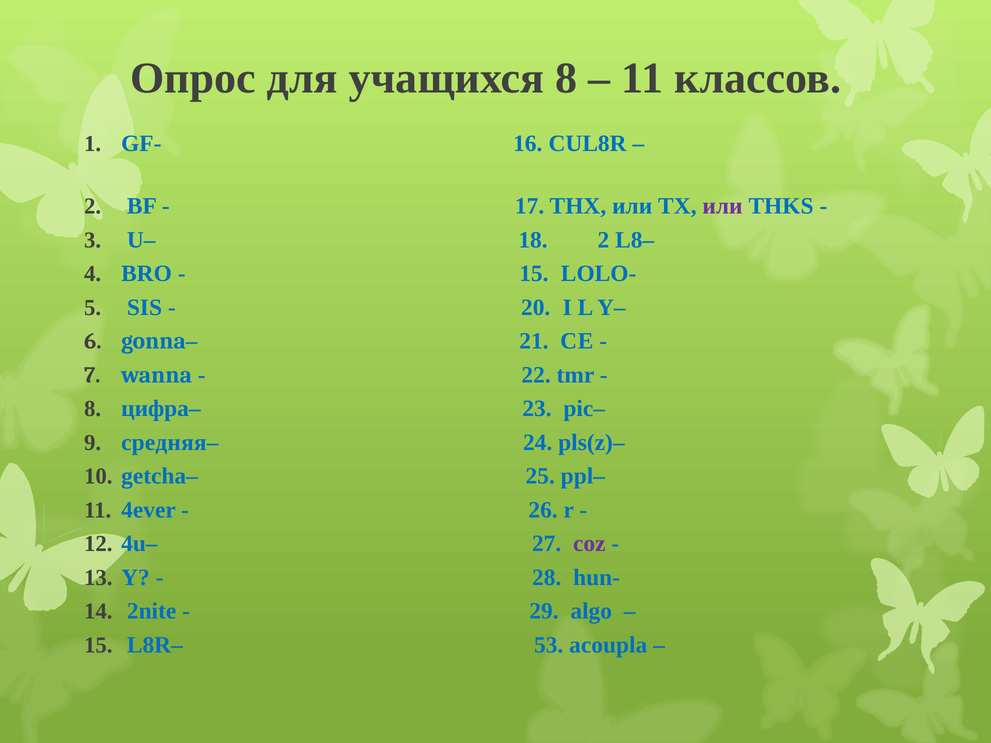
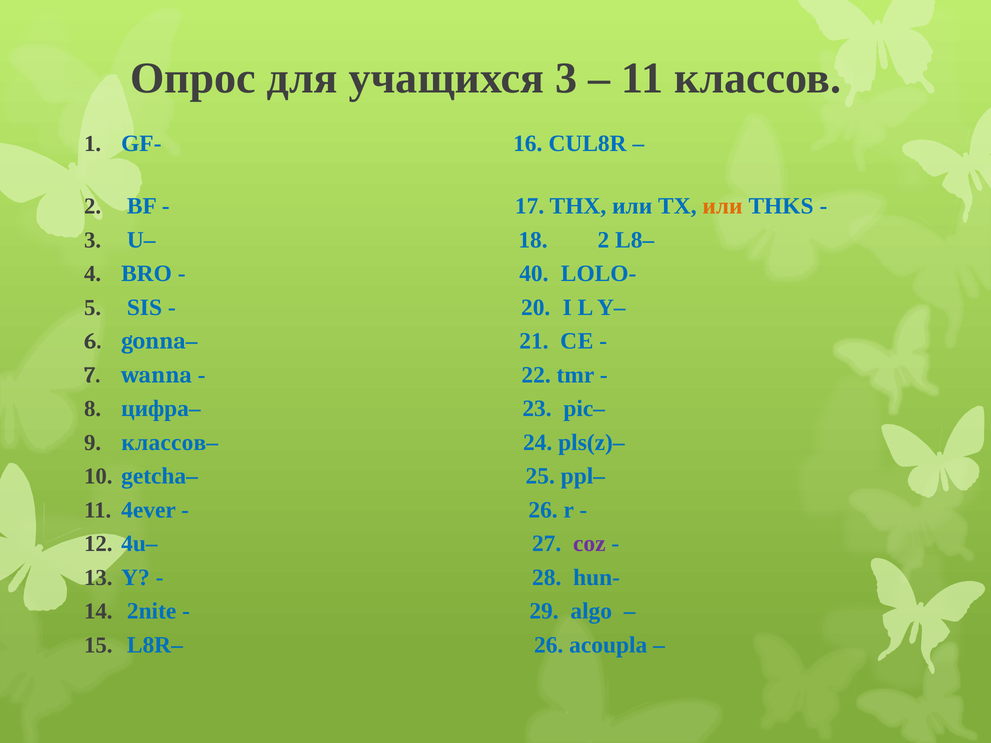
учащихся 8: 8 -> 3 (566, 78)
или colour: purple -> orange (723, 206)
15: 15 -> 40 (534, 274)
средняя–: средняя– -> классов– (170, 443)
L8R– 53: 53 -> 26 (549, 645)
